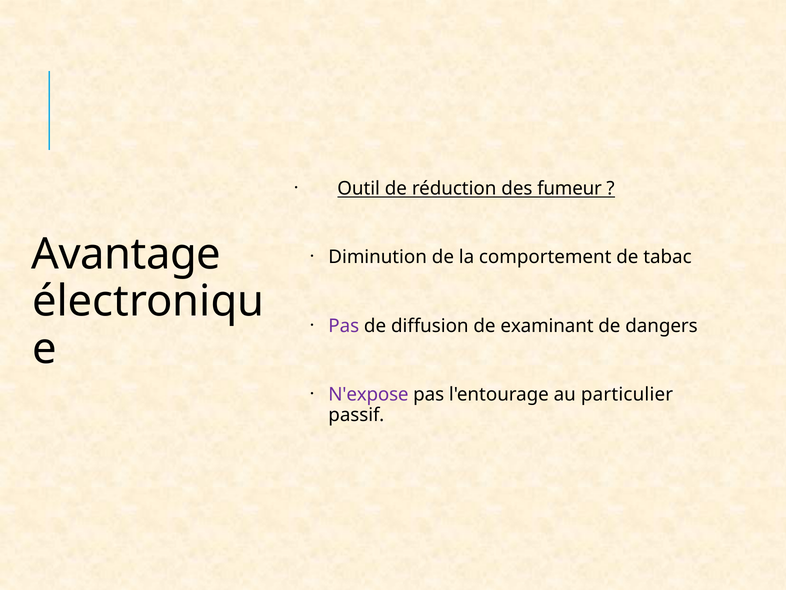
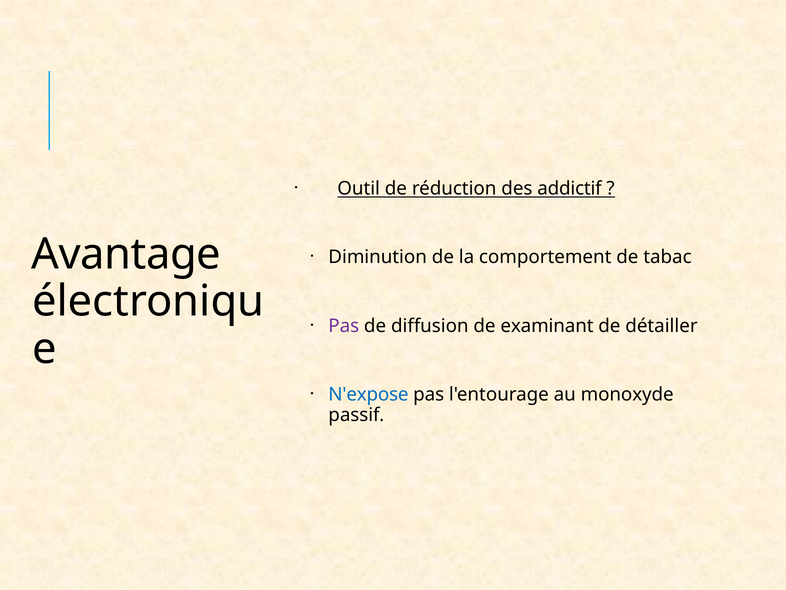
fumeur: fumeur -> addictif (570, 188)
dangers: dangers -> détailler (661, 326)
N'expose colour: purple -> blue (368, 394)
particulier: particulier -> monoxyde (627, 394)
